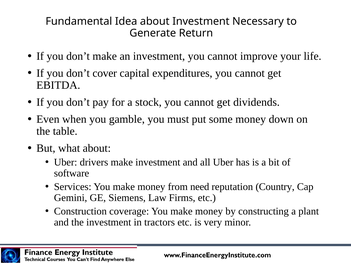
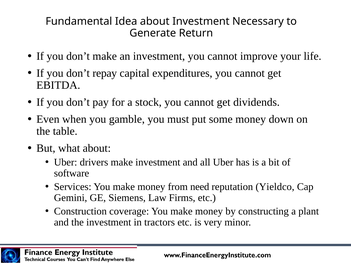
cover: cover -> repay (105, 73)
Country: Country -> Yieldco (275, 187)
